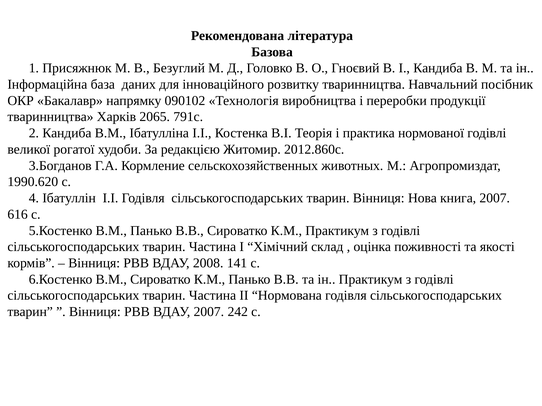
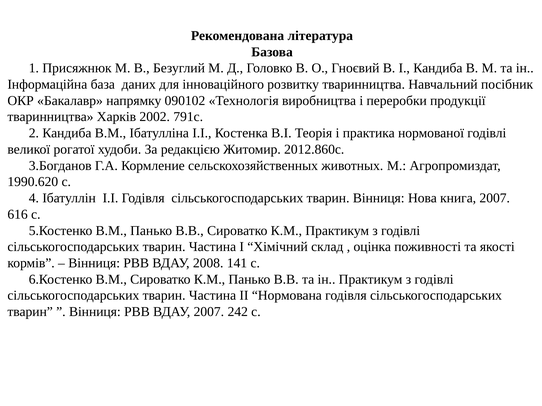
2065: 2065 -> 2002 (155, 117)
